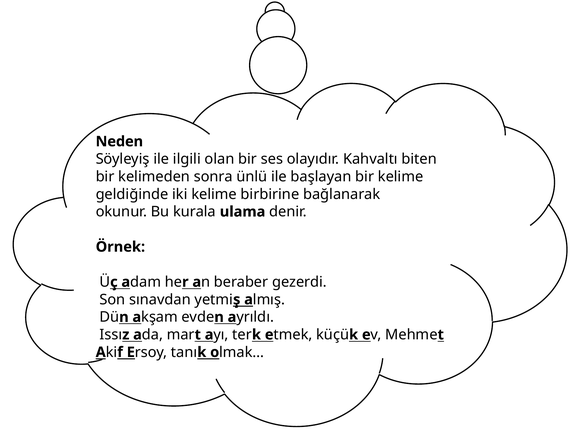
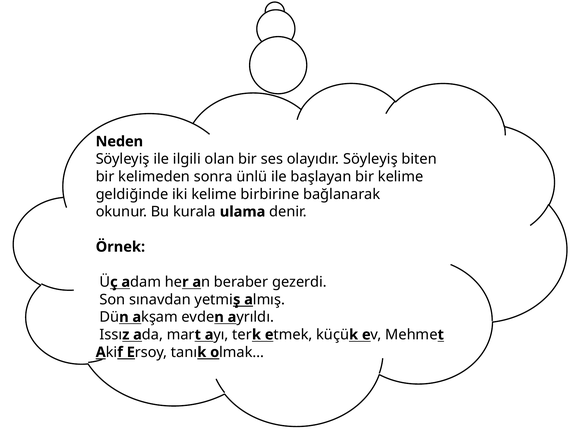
olayıdır Kahvaltı: Kahvaltı -> Söyleyiş (370, 159)
